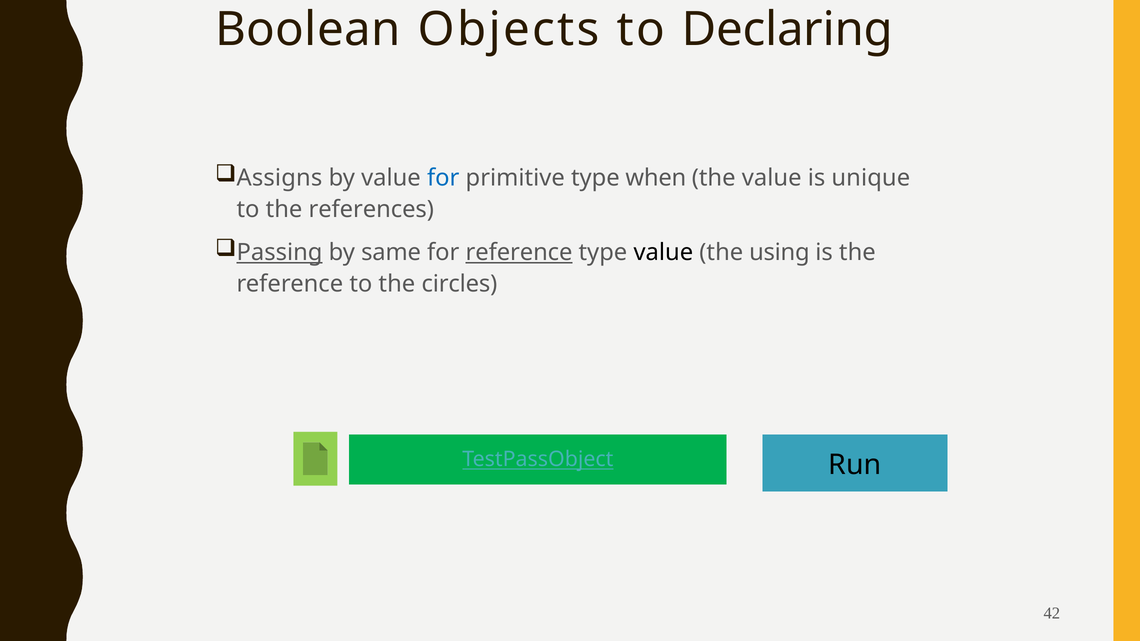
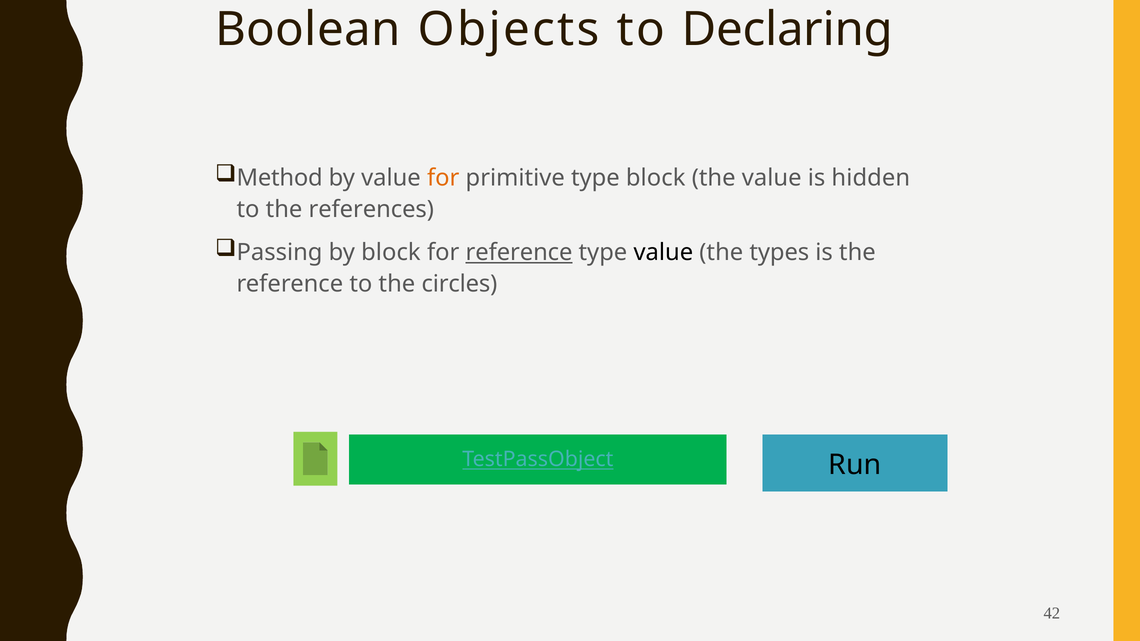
Assigns: Assigns -> Method (280, 178)
for colour: blue -> orange (443, 178)
type when: when -> block (656, 178)
unique: unique -> hidden (871, 178)
Passing underline: present -> none (280, 253)
by same: same -> block (391, 253)
using: using -> types (779, 253)
